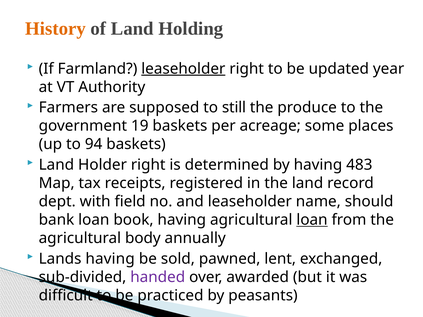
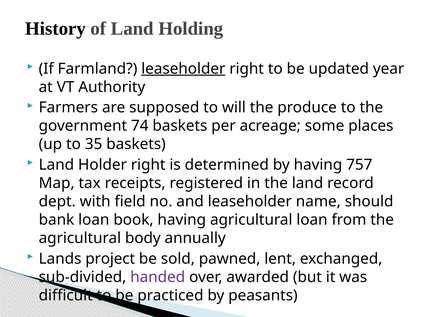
History colour: orange -> black (56, 29)
still: still -> will (234, 108)
19: 19 -> 74 (140, 126)
94: 94 -> 35 (94, 144)
483: 483 -> 757 (359, 165)
loan underline: present -> none (312, 220)
Lands having: having -> project (110, 259)
